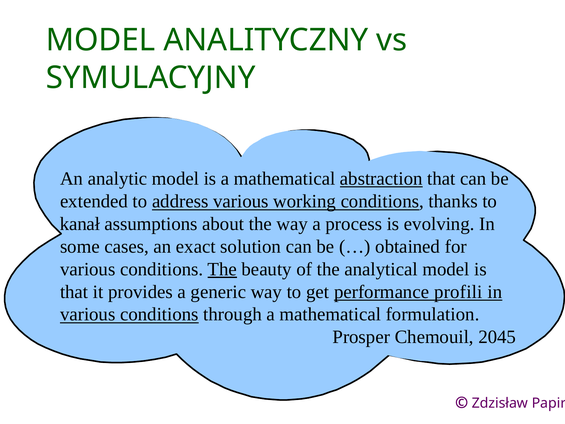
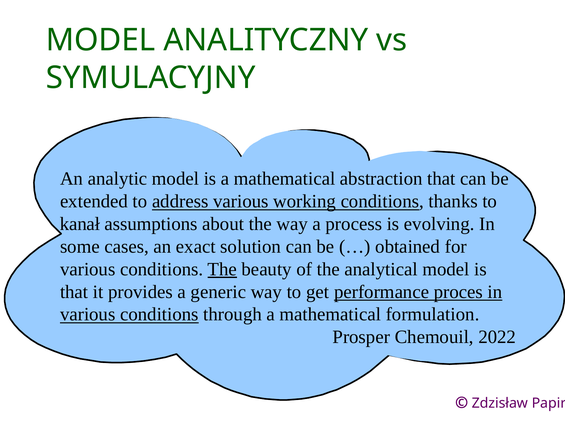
abstraction underline: present -> none (381, 179)
profili: profili -> proces (458, 292)
2045: 2045 -> 2022 (497, 337)
